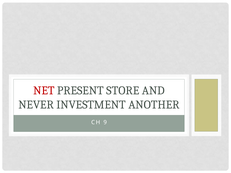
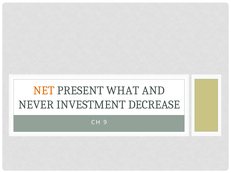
NET colour: red -> orange (44, 91)
STORE: STORE -> WHAT (123, 91)
ANOTHER: ANOTHER -> DECREASE (154, 105)
